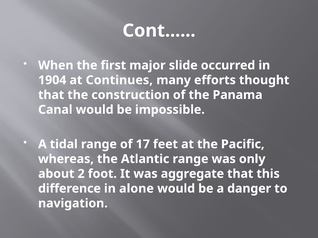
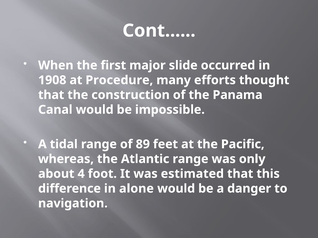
1904: 1904 -> 1908 (52, 80)
Continues: Continues -> Procedure (119, 80)
17: 17 -> 89 (143, 144)
2: 2 -> 4 (81, 174)
aggregate: aggregate -> estimated (192, 174)
